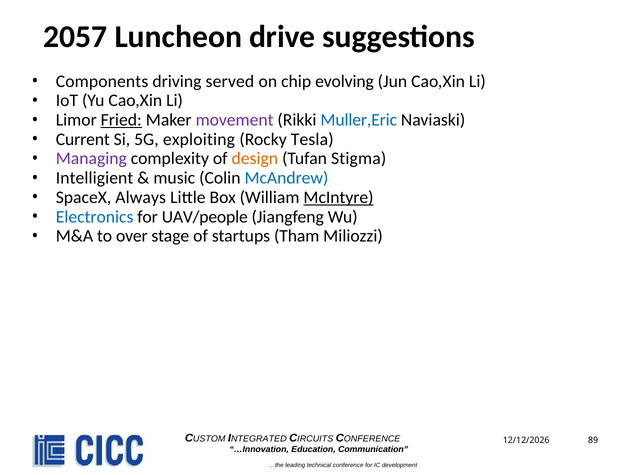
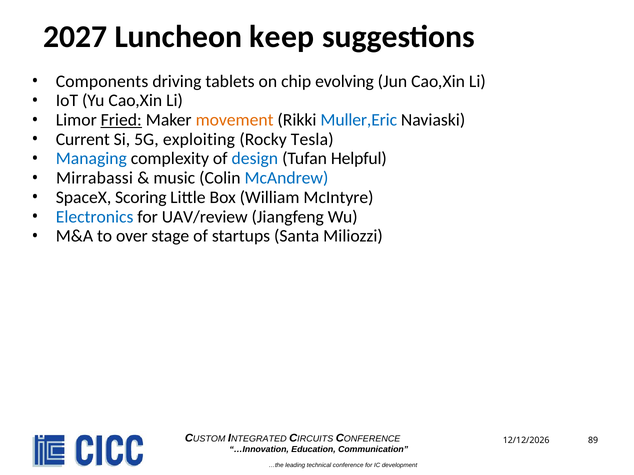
2057: 2057 -> 2027 (75, 37)
drive: drive -> keep (282, 37)
served: served -> tablets (230, 81)
movement colour: purple -> orange (235, 120)
Managing colour: purple -> blue (91, 159)
design colour: orange -> blue (255, 159)
Stigma: Stigma -> Helpful (359, 159)
Intelligient: Intelligient -> Mirrabassi (95, 178)
Always: Always -> Scoring (141, 198)
McIntyre underline: present -> none (338, 198)
UAV/people: UAV/people -> UAV/review (205, 217)
Tham: Tham -> Santa (297, 236)
